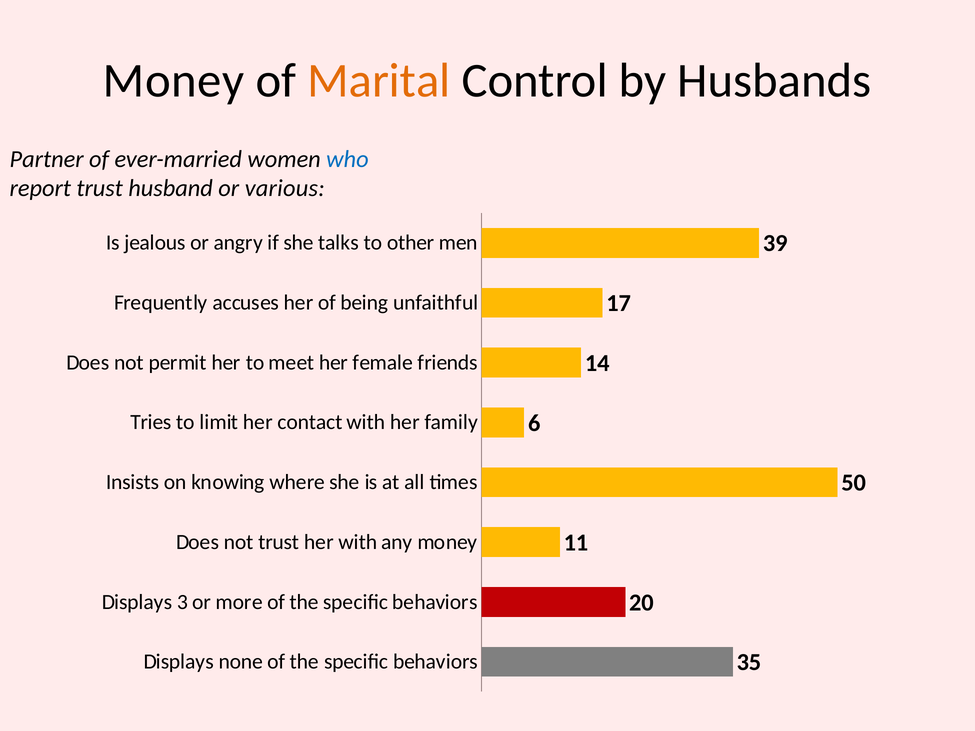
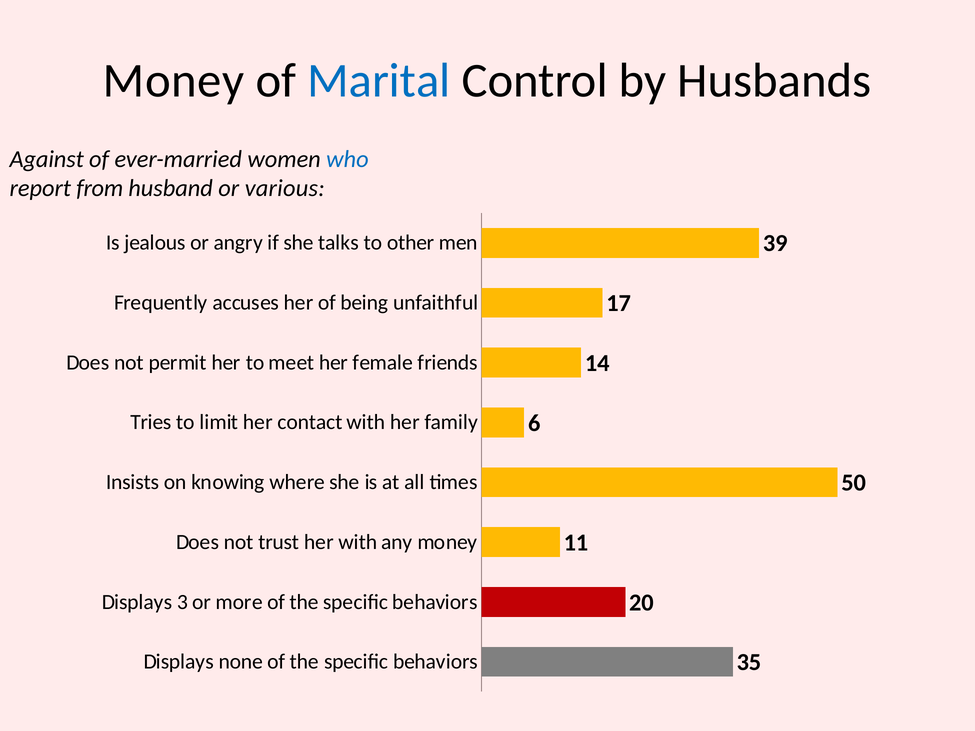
Marital colour: orange -> blue (379, 81)
Partner: Partner -> Against (47, 159)
report trust: trust -> from (100, 188)
